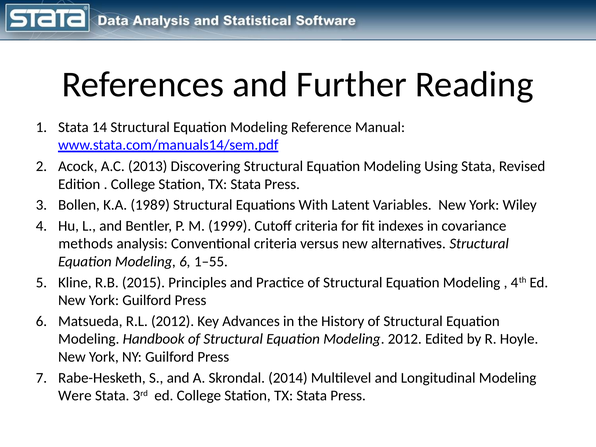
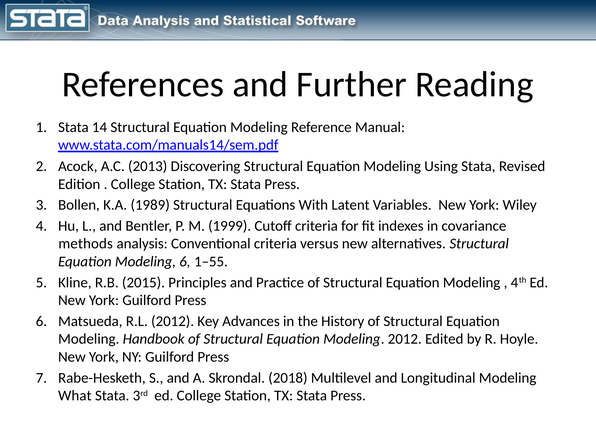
2014: 2014 -> 2018 (288, 378)
Were: Were -> What (75, 396)
